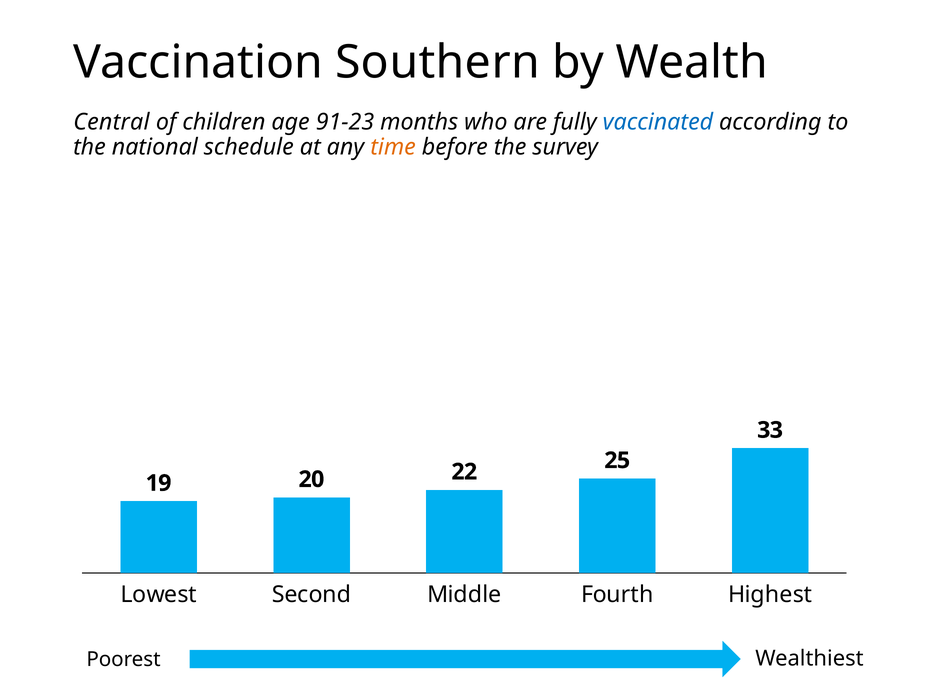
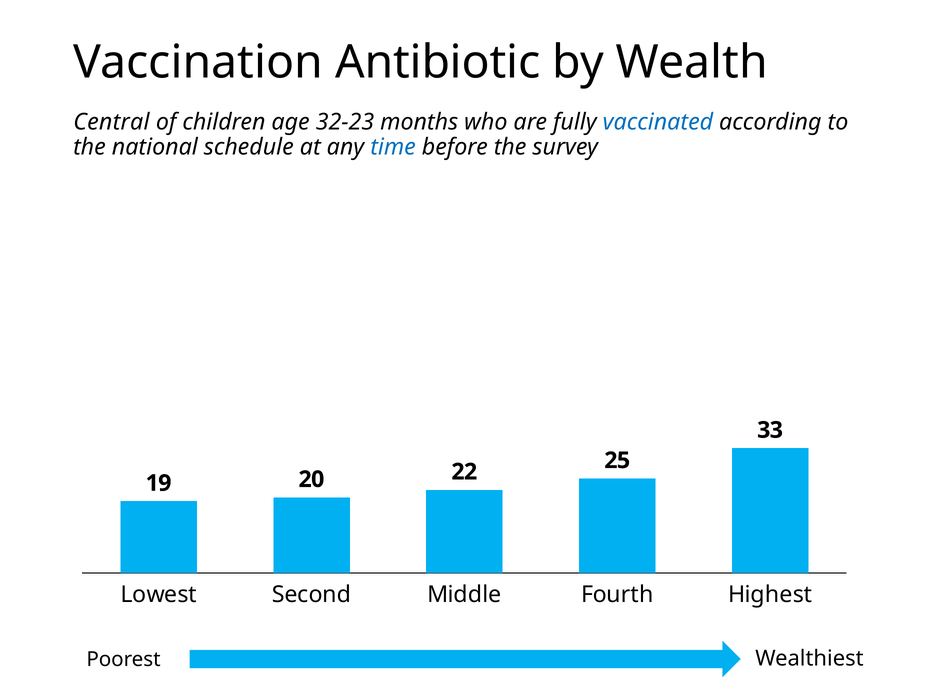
Southern: Southern -> Antibiotic (438, 62)
91-23: 91-23 -> 32-23 (345, 122)
time colour: orange -> blue (393, 147)
